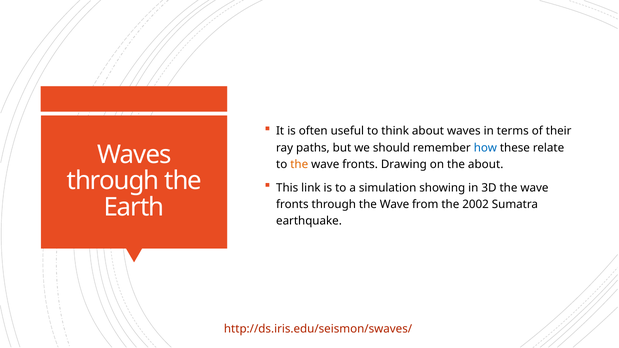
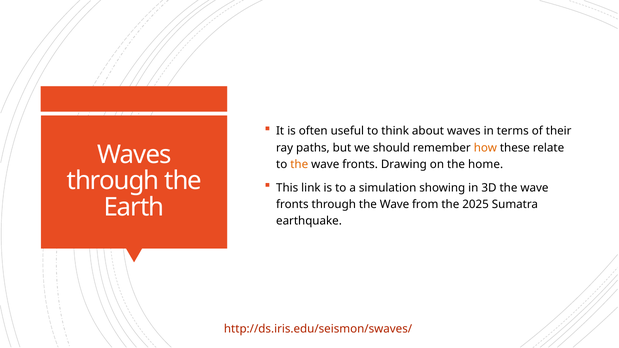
how colour: blue -> orange (485, 148)
the about: about -> home (486, 165)
2002: 2002 -> 2025 (476, 204)
